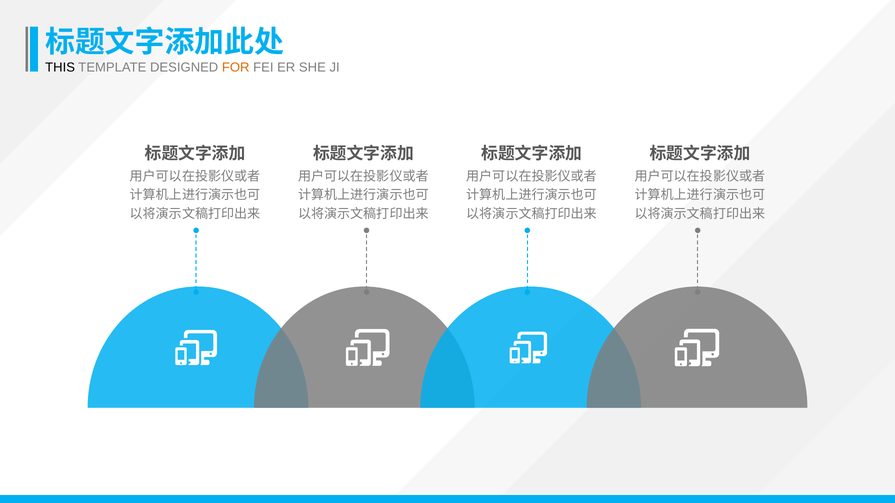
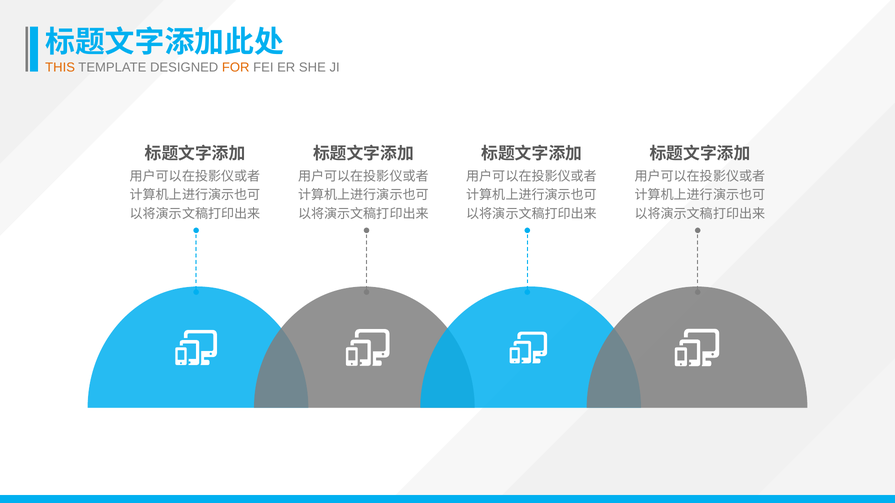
THIS colour: black -> orange (60, 68)
